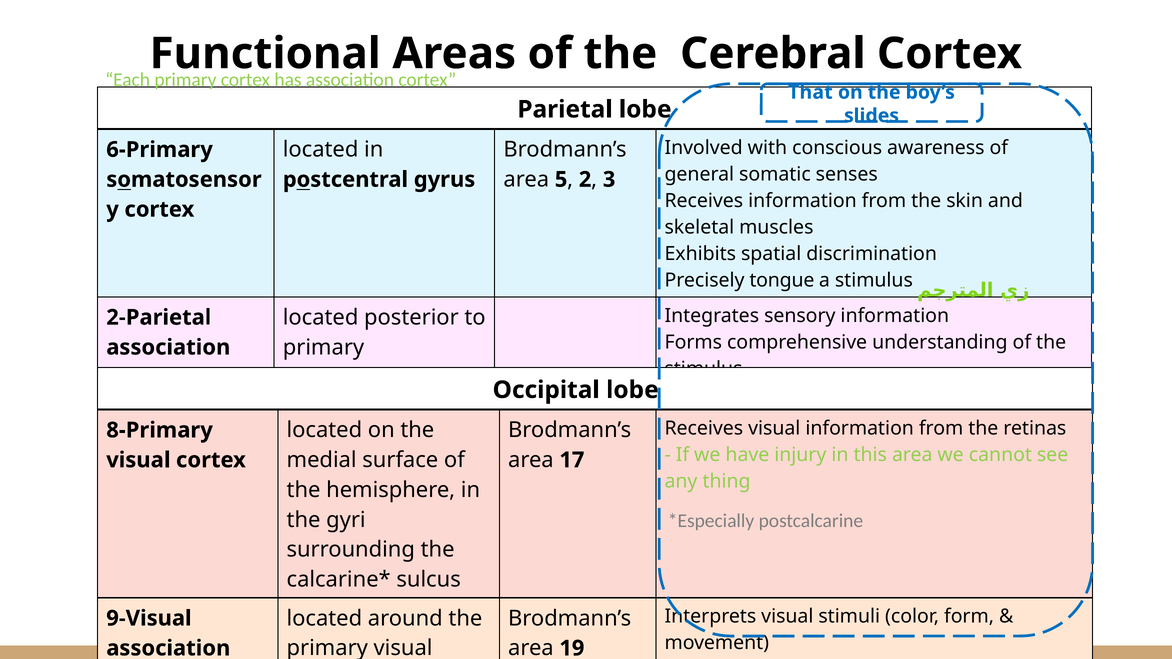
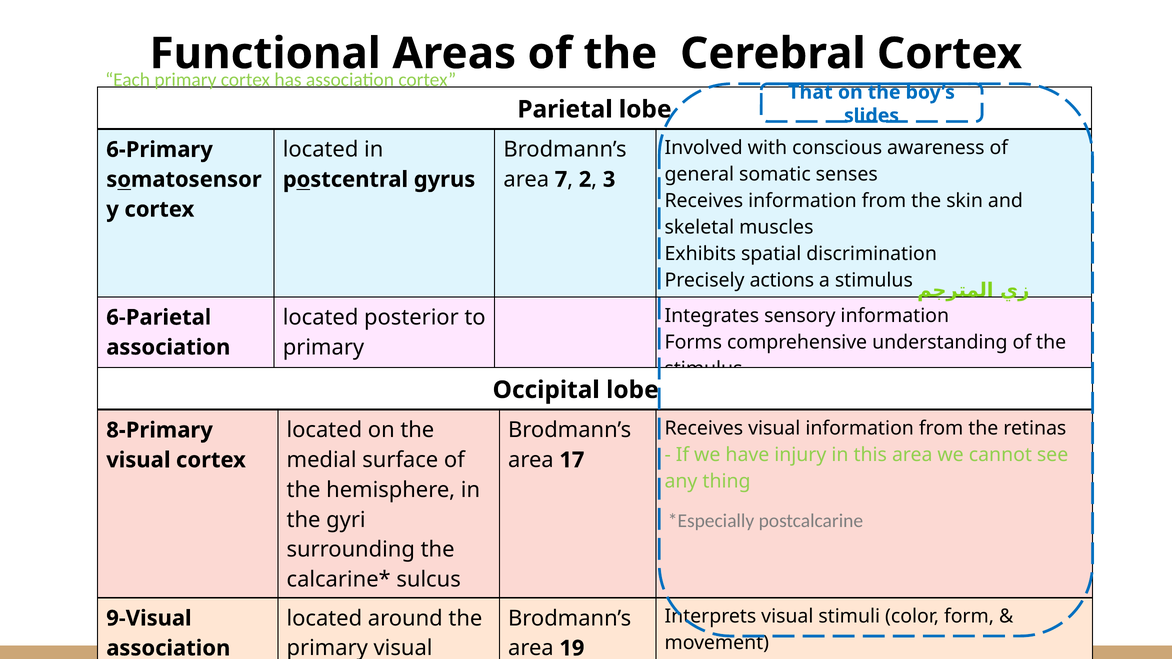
5: 5 -> 7 (561, 180)
tongue: tongue -> actions (782, 280)
2-Parietal: 2-Parietal -> 6-Parietal (159, 318)
